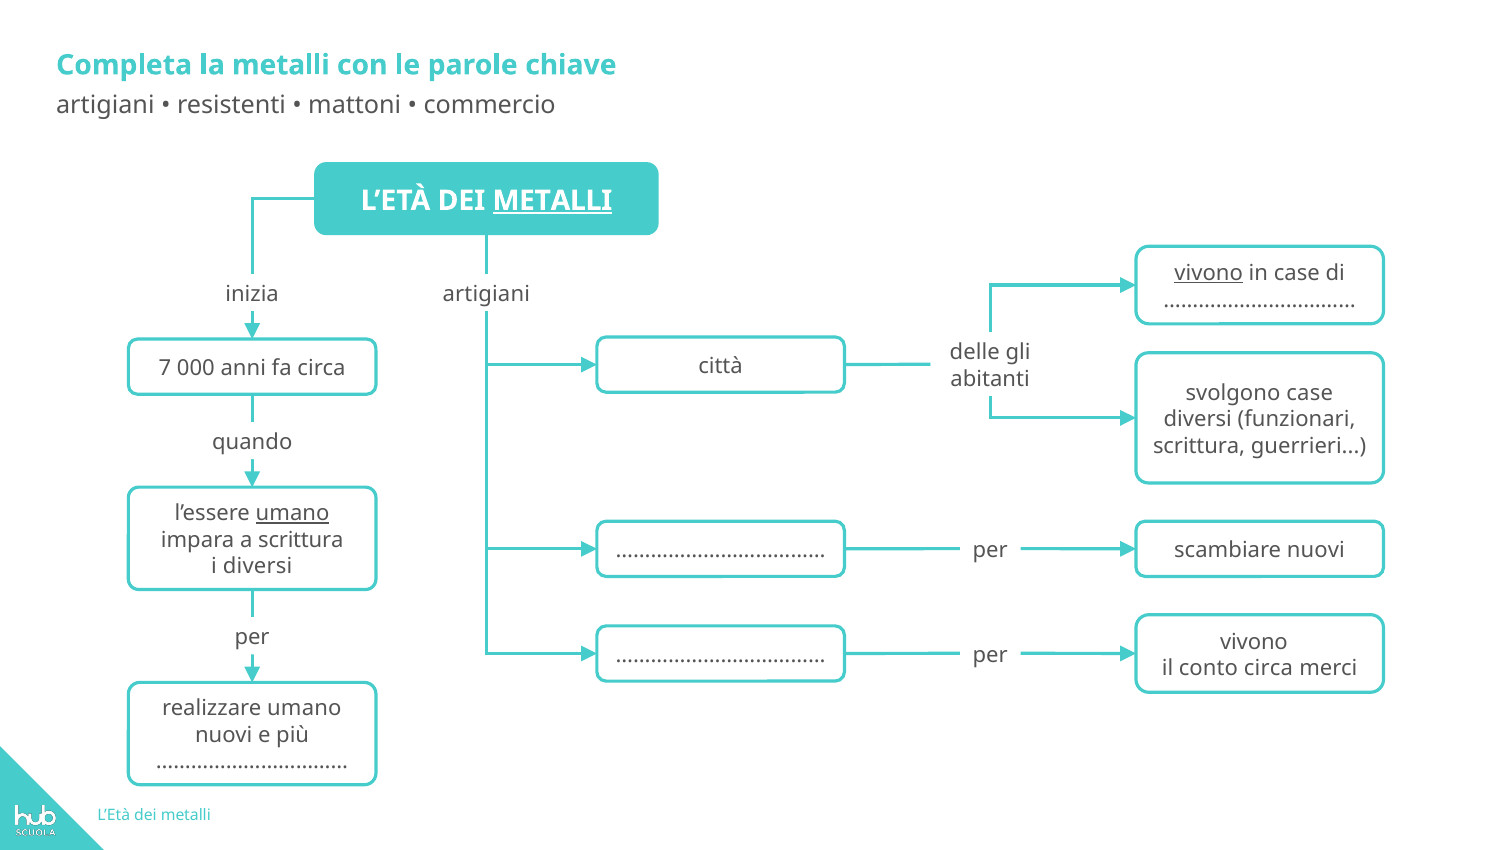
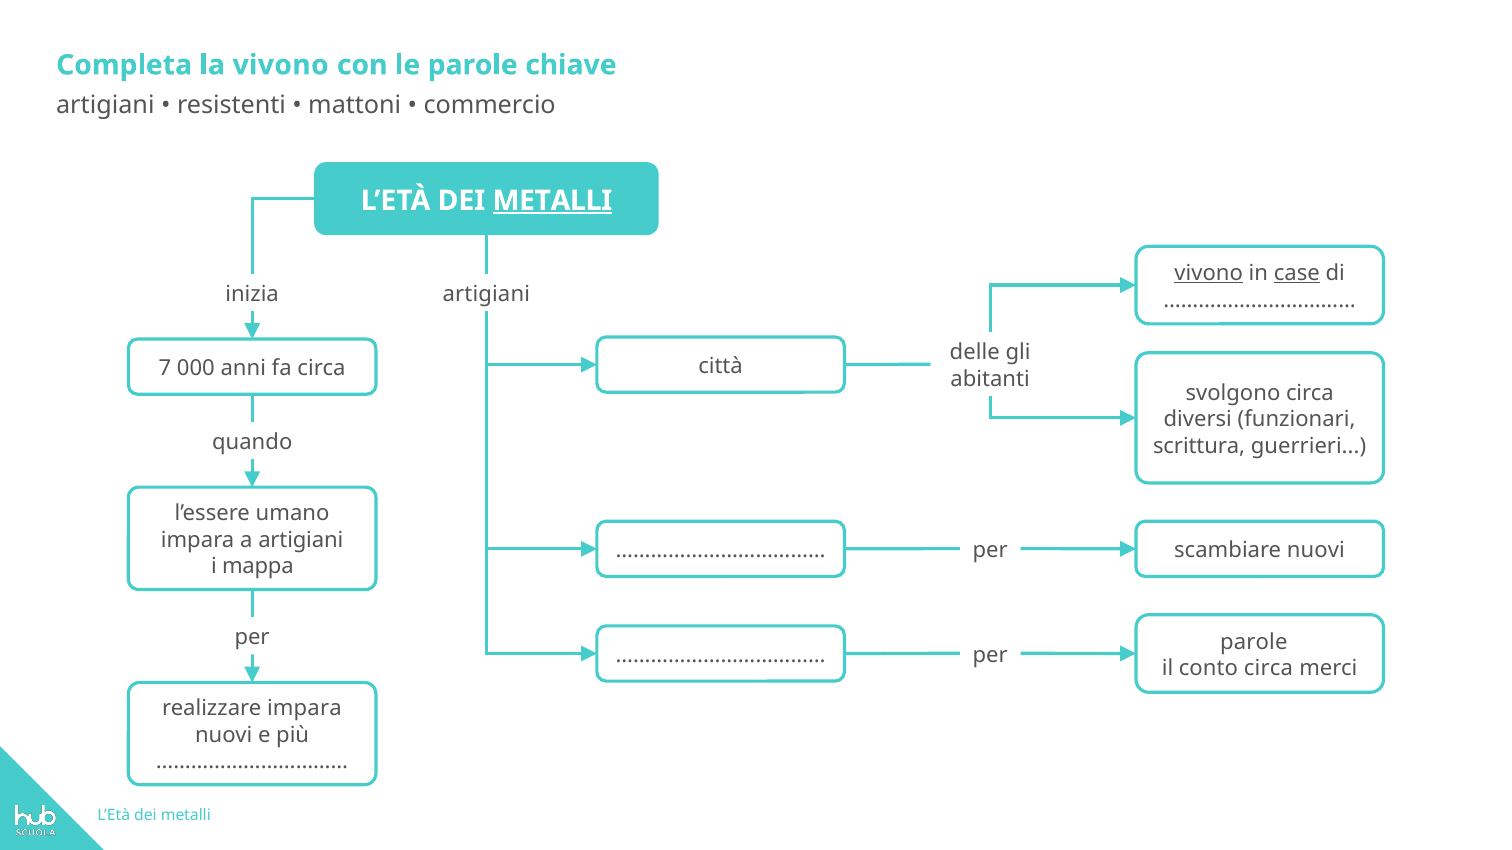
la metalli: metalli -> vivono (281, 65)
case underline: none -> present (1297, 273)
svolgono case: case -> circa (1310, 393)
umano underline: present -> none (293, 514)
a scrittura: scrittura -> artigiani (301, 540)
i diversi: diversi -> mappa (258, 567)
vivono: vivono -> parole (1254, 642)
realizzare umano: umano -> impara (304, 709)
